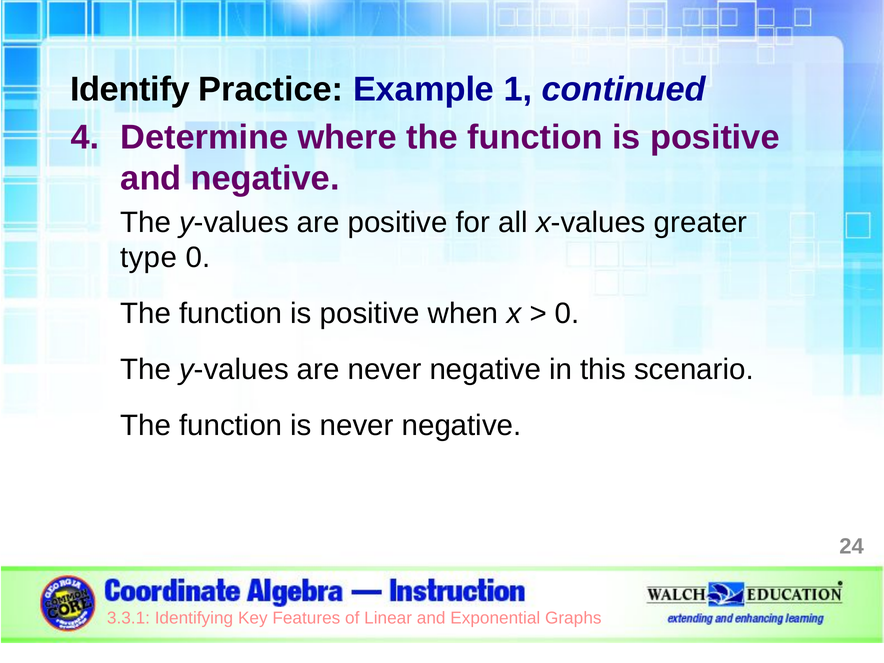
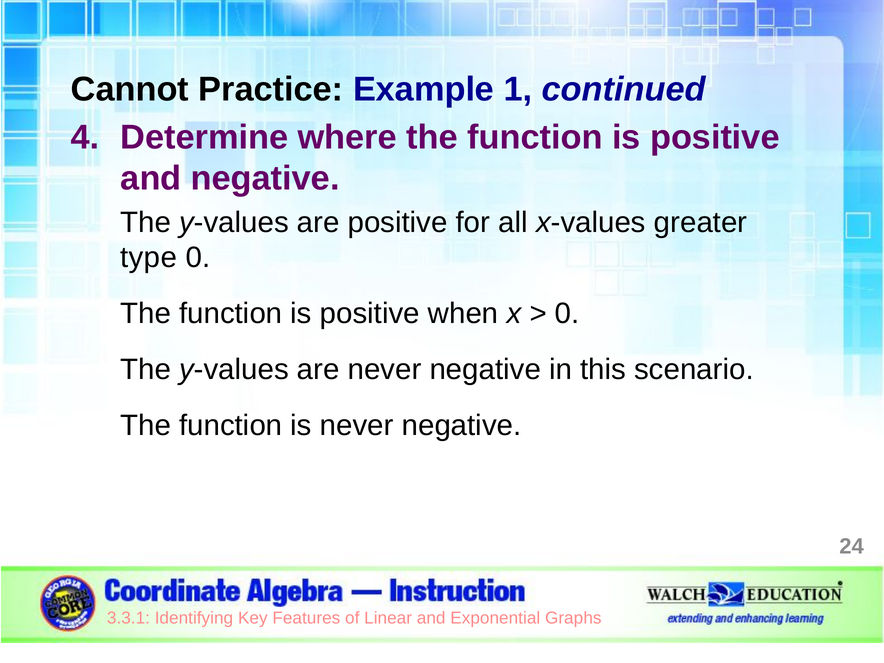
Identify: Identify -> Cannot (130, 89)
